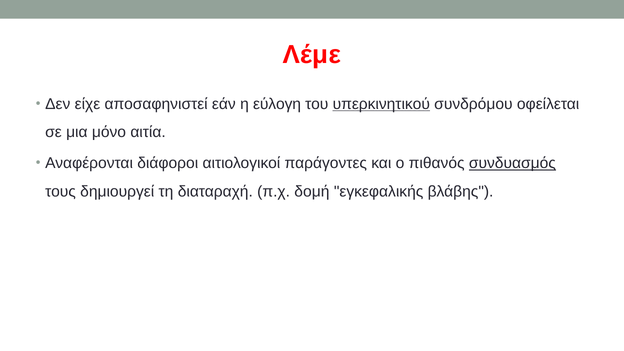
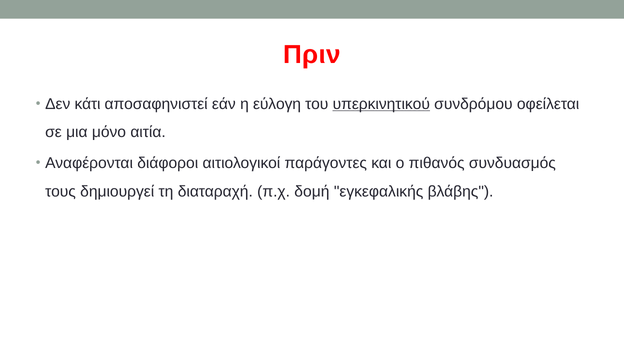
Λέμε: Λέμε -> Πριν (312, 54)
είχε: είχε -> κάτι (88, 104)
συνδυασμός underline: present -> none (512, 163)
